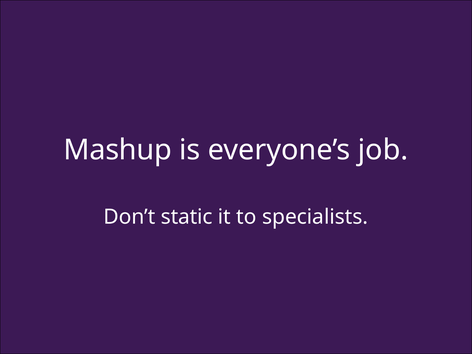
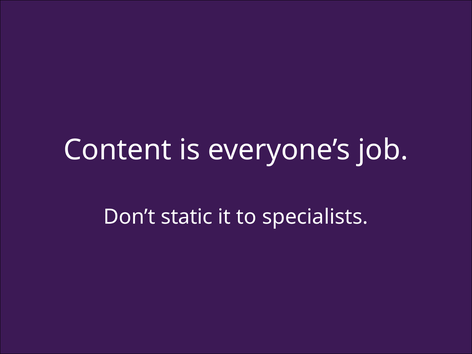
Mashup: Mashup -> Content (118, 150)
